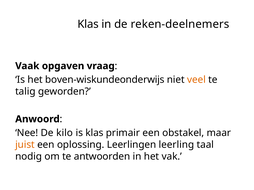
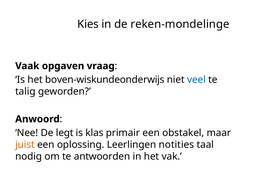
Klas: Klas -> Kies (88, 24)
reken-deelnemers: reken-deelnemers -> reken-mondelinge (180, 24)
veel colour: orange -> blue (196, 80)
kilo: kilo -> legt (65, 133)
leerling: leerling -> notities (176, 145)
